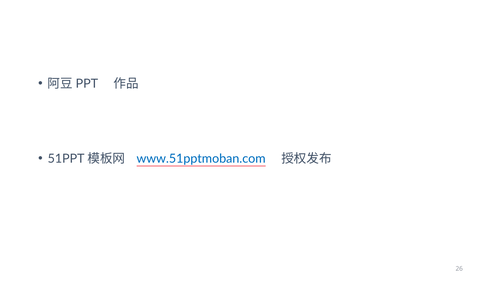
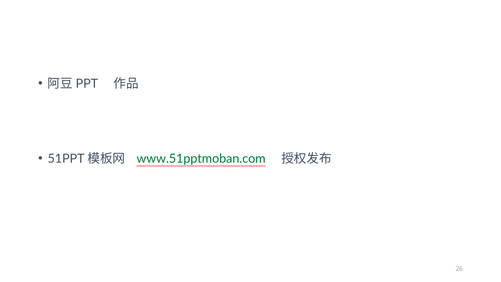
www.51pptmoban.com colour: blue -> green (201, 159)
